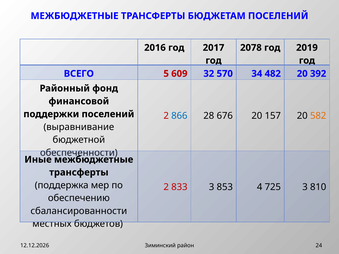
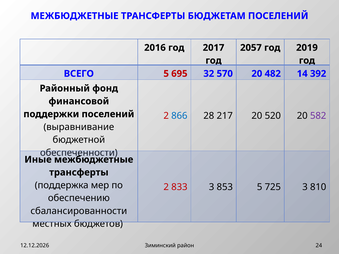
2078: 2078 -> 2057 (251, 48)
609: 609 -> 695 (179, 74)
570 34: 34 -> 20 (257, 74)
482 20: 20 -> 14 (302, 74)
676: 676 -> 217 (225, 116)
157: 157 -> 520 (273, 116)
582 colour: orange -> purple (318, 116)
853 4: 4 -> 5 (260, 187)
